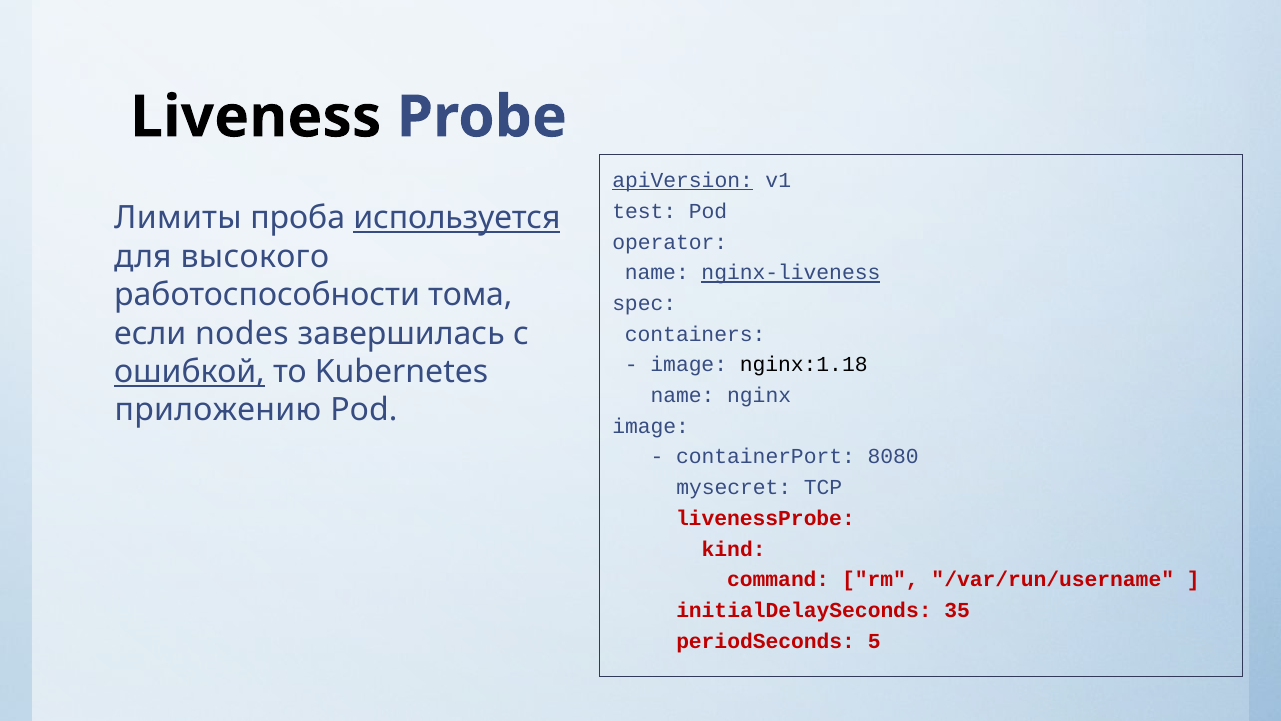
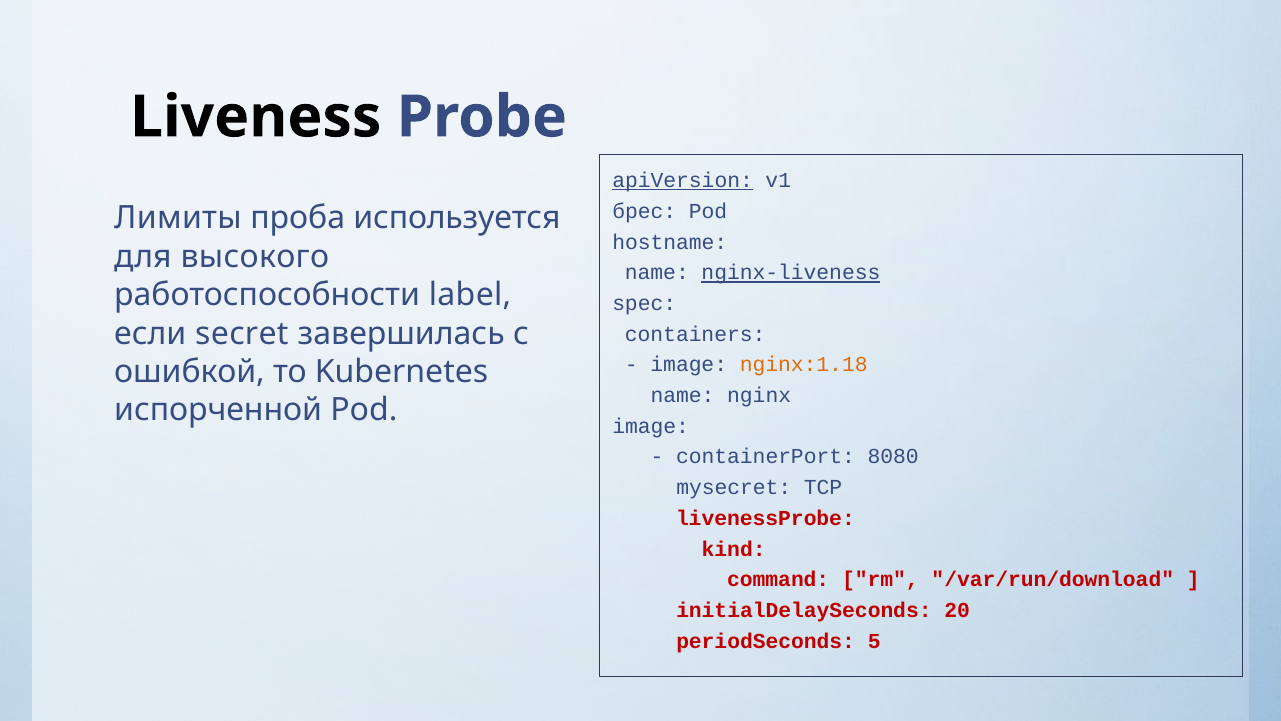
test: test -> бpec (644, 211)
используется underline: present -> none (457, 218)
operator: operator -> hostname (670, 242)
тома: тома -> label (470, 295)
nodes: nodes -> secret (242, 333)
nginx:1.18 colour: black -> orange (804, 365)
ошибкой underline: present -> none (190, 372)
приложению: приложению -> испорченной (218, 410)
/var/run/username: /var/run/username -> /var/run/download (1053, 579)
35: 35 -> 20 (957, 610)
